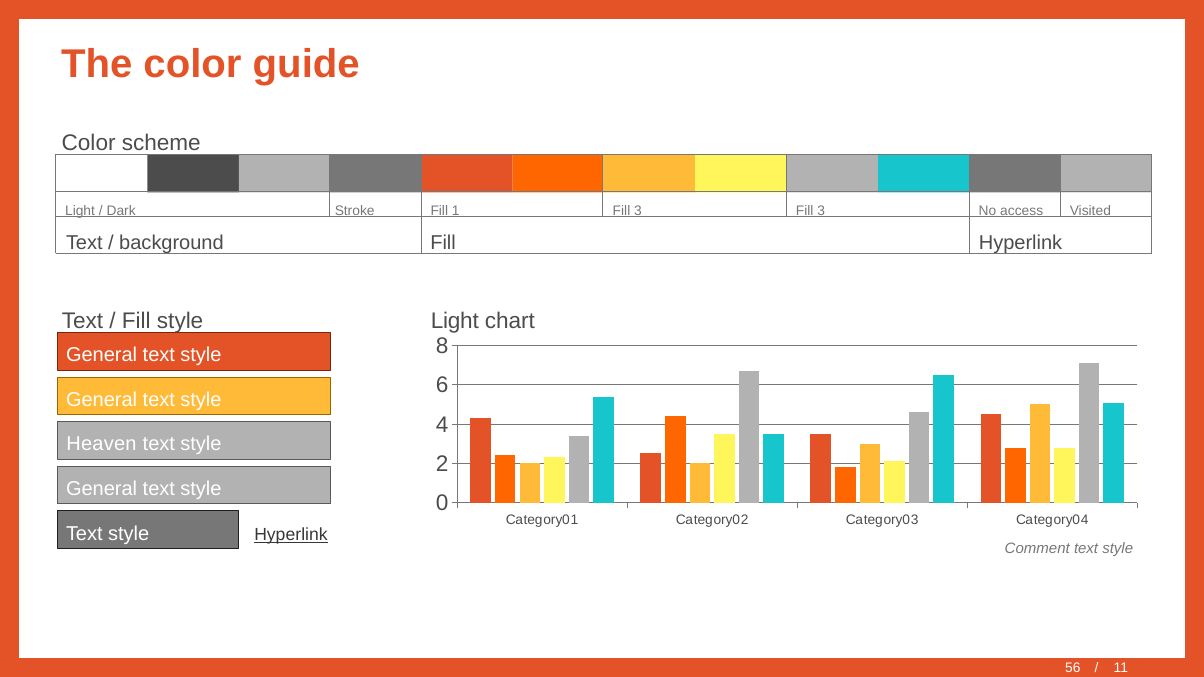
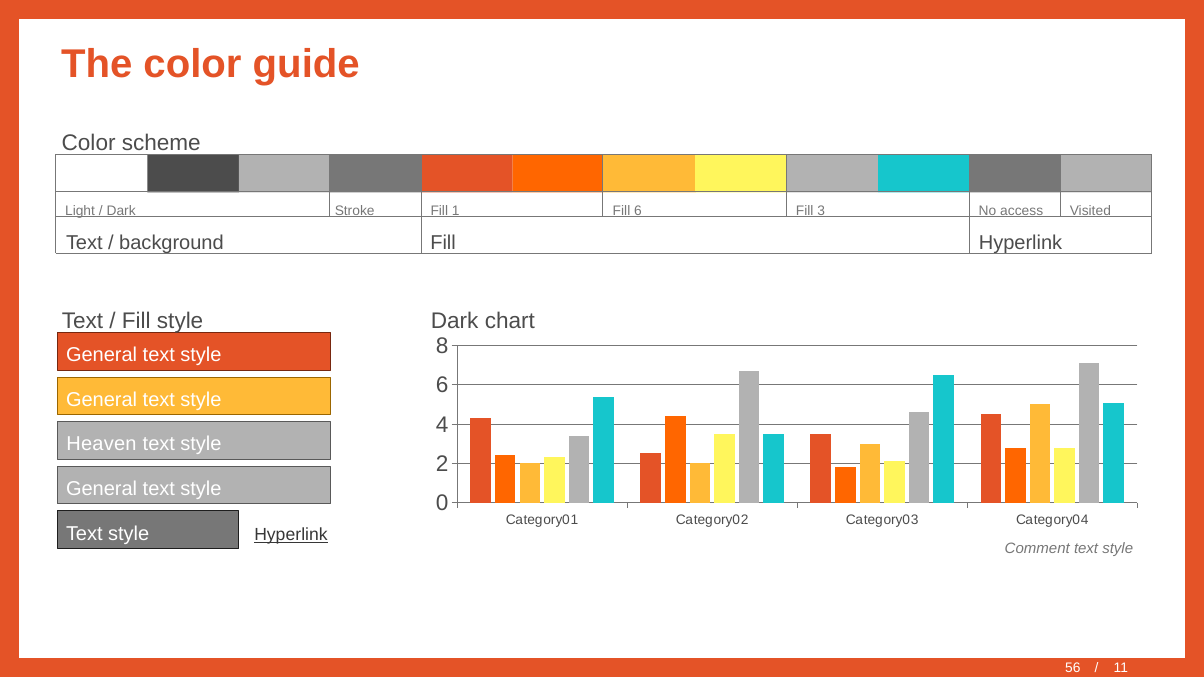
3: 3 -> 6 (638, 211)
style Light: Light -> Dark (455, 321)
